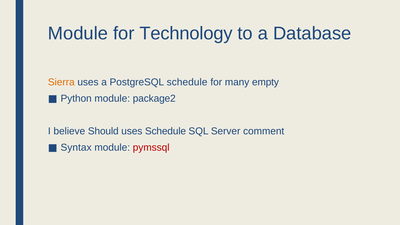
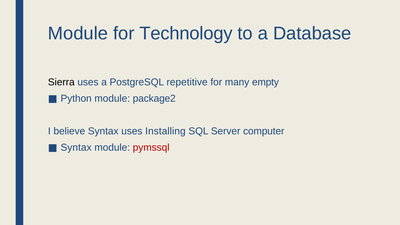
Sierra colour: orange -> black (61, 82)
PostgreSQL schedule: schedule -> repetitive (187, 82)
believe Should: Should -> Syntax (103, 131)
uses Schedule: Schedule -> Installing (165, 131)
comment: comment -> computer (264, 131)
